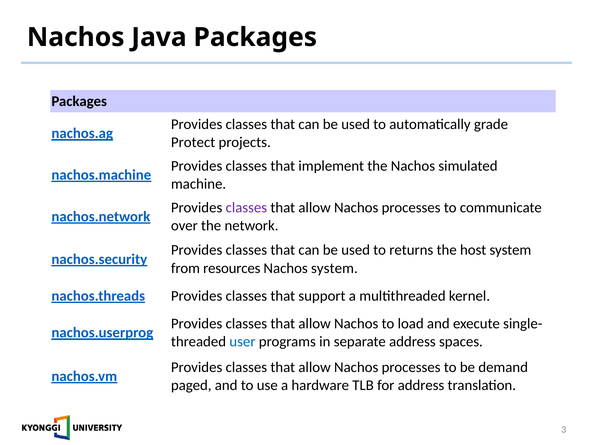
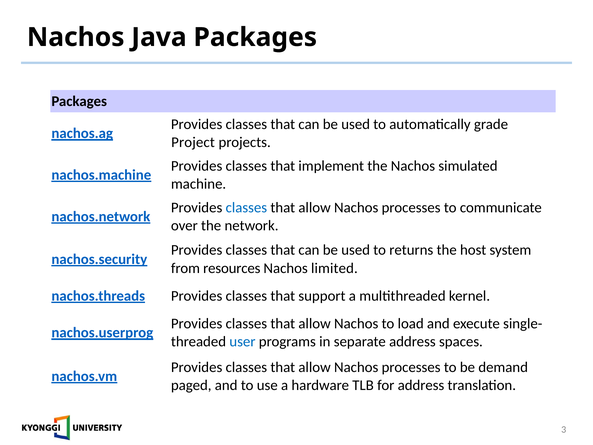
Protect: Protect -> Project (193, 142)
classes colour: purple -> blue (246, 207)
Nachos system: system -> limited (334, 268)
